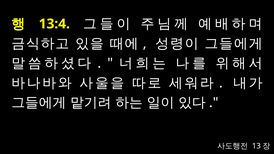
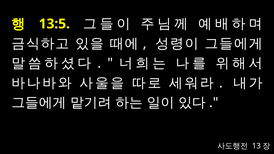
13:4: 13:4 -> 13:5 (54, 24)
